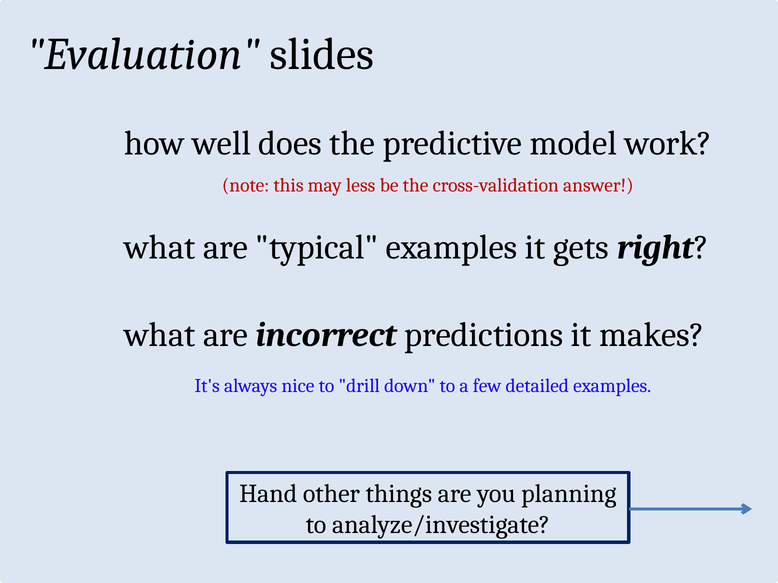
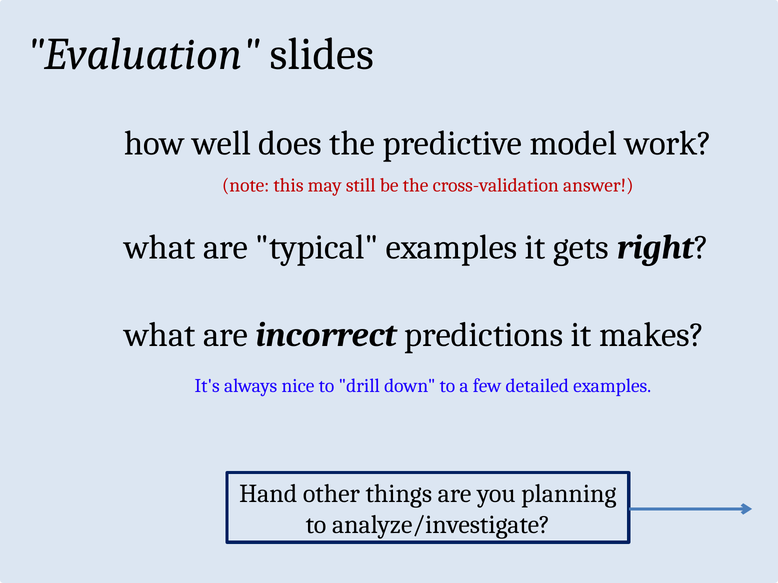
less: less -> still (361, 185)
